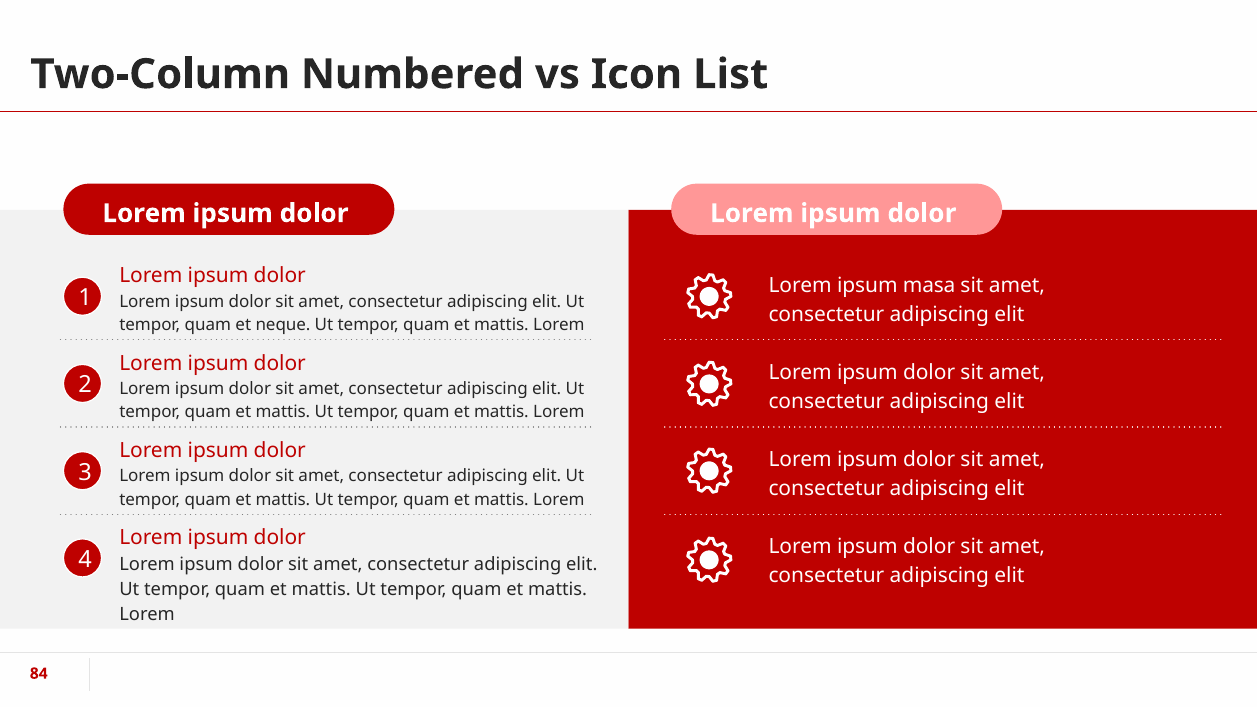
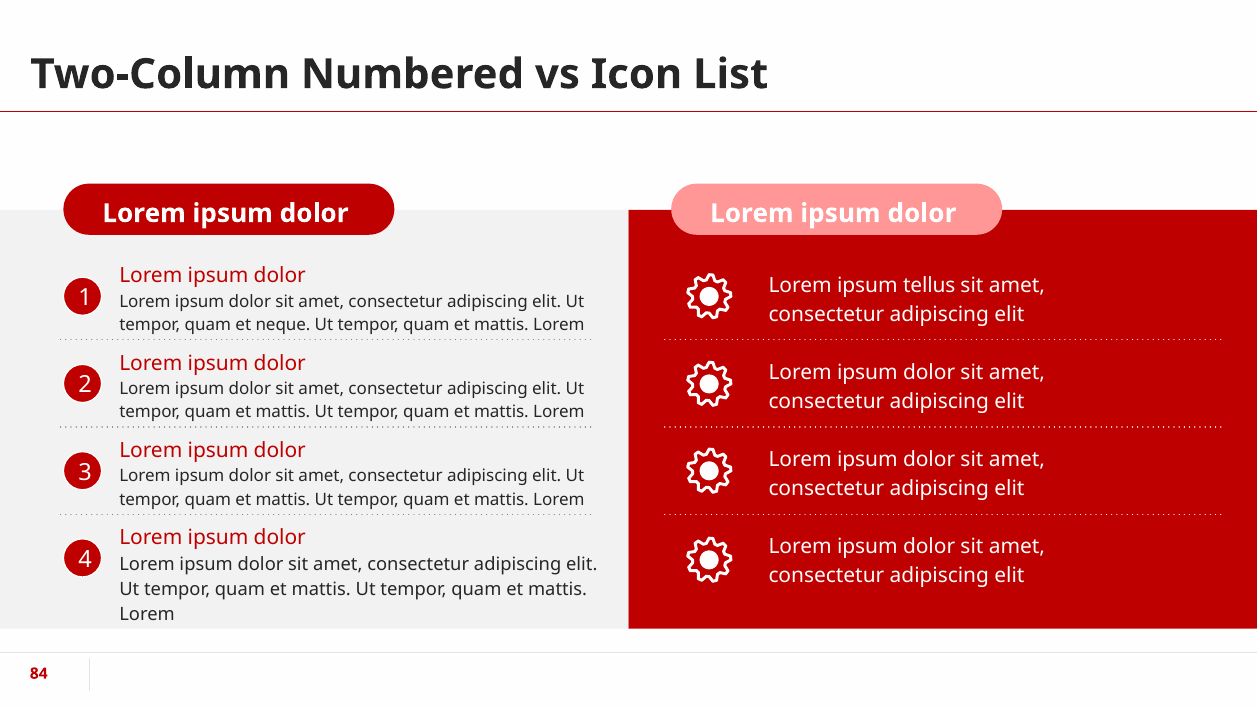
masa: masa -> tellus (929, 285)
